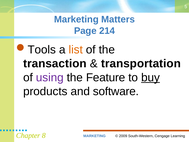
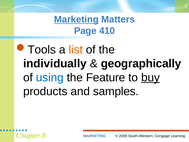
Marketing underline: none -> present (76, 19)
214: 214 -> 410 (107, 31)
transaction: transaction -> individually (55, 63)
transportation: transportation -> geographically (141, 63)
using colour: purple -> blue (50, 77)
software: software -> samples (116, 91)
